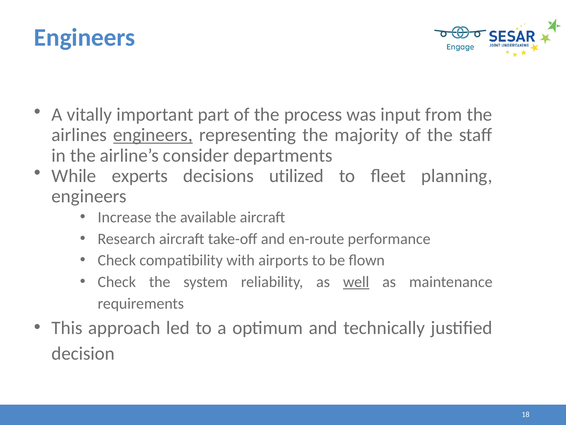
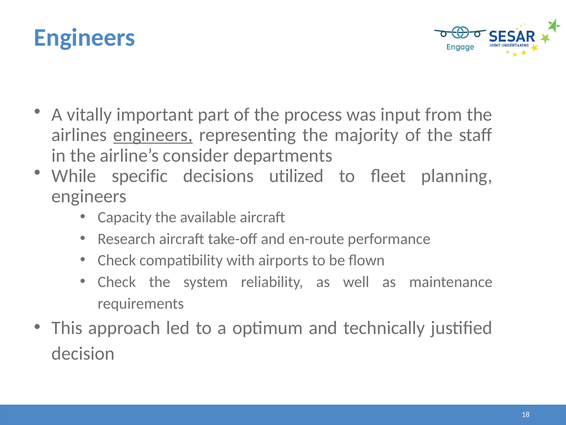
experts: experts -> specific (140, 176)
Increase: Increase -> Capacity (125, 217)
well underline: present -> none (356, 282)
